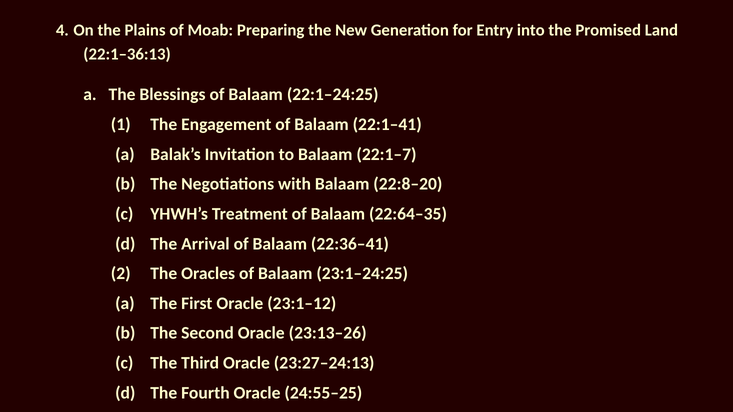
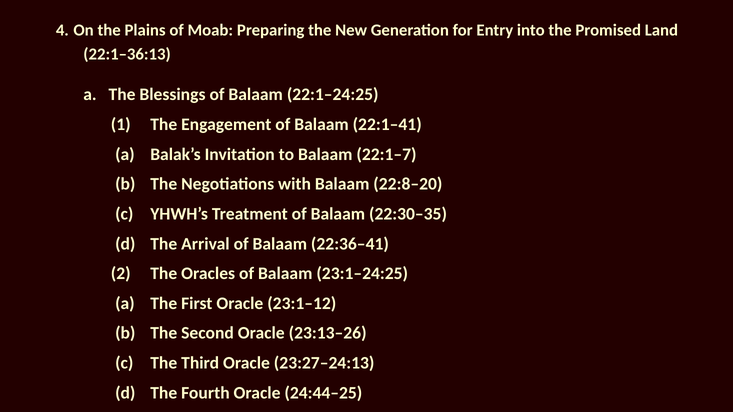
22:64–35: 22:64–35 -> 22:30–35 (408, 214)
24:55–25: 24:55–25 -> 24:44–25 (323, 393)
